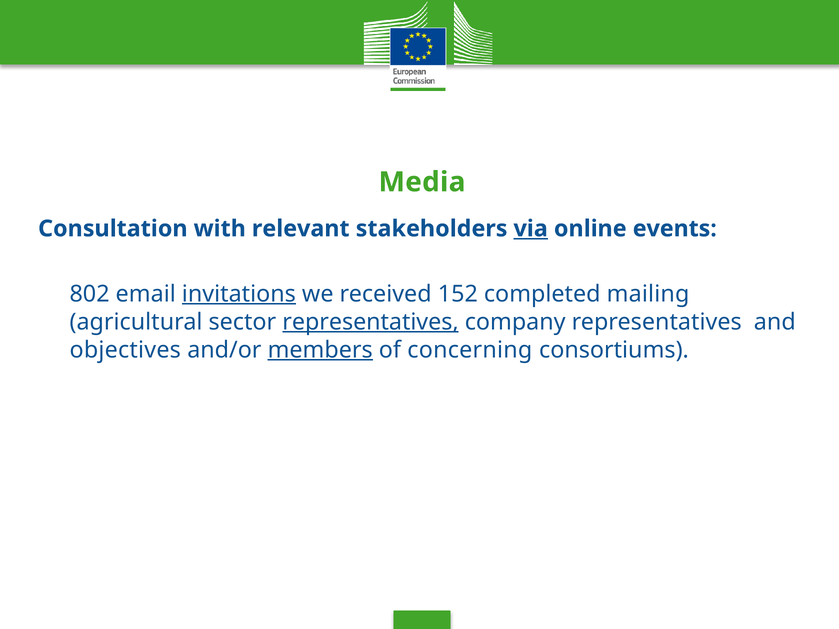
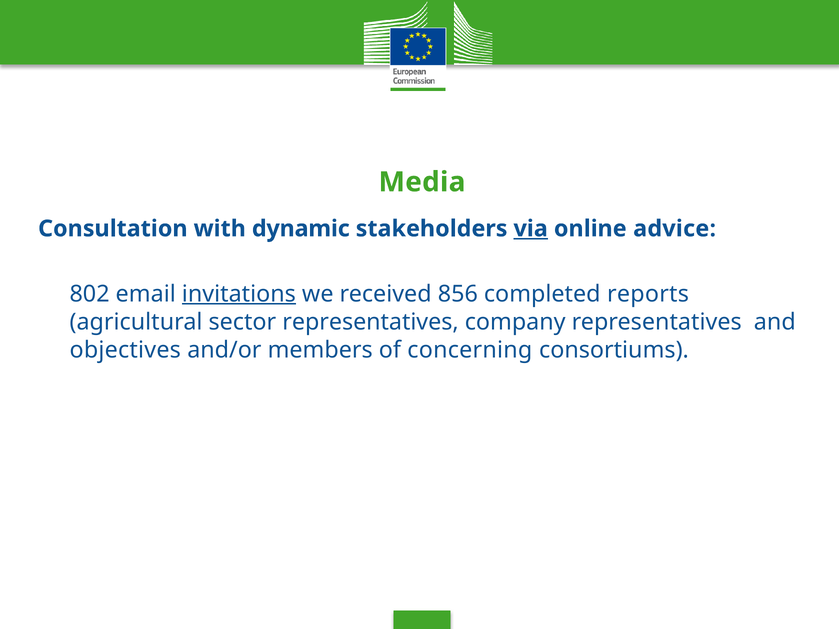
relevant: relevant -> dynamic (301, 229)
events: events -> advice (675, 229)
152: 152 -> 856 (458, 294)
mailing: mailing -> reports (648, 294)
representatives underline: present -> none (370, 322)
members underline: present -> none (320, 350)
